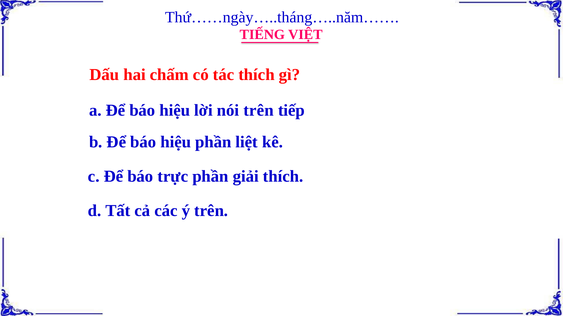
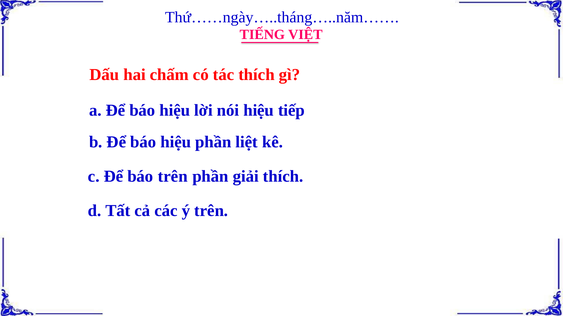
nói trên: trên -> hiệu (259, 111)
báo trực: trực -> trên (173, 176)
